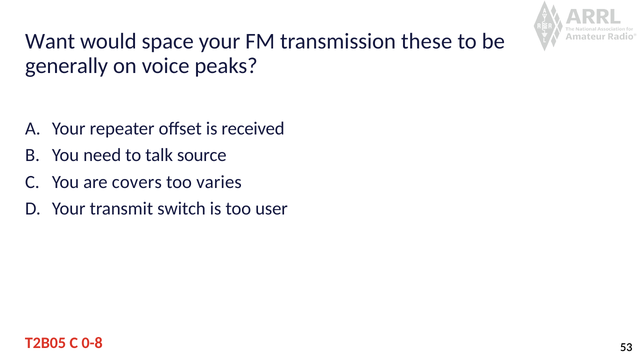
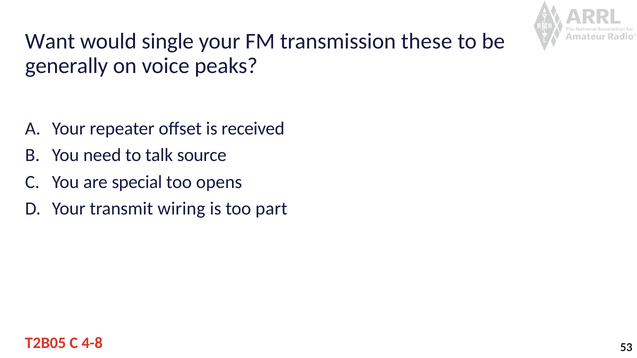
space: space -> single (168, 41)
covers: covers -> special (137, 182)
varies: varies -> opens (219, 182)
switch: switch -> wiring (181, 209)
user: user -> part (271, 209)
0-8: 0-8 -> 4-8 (92, 343)
